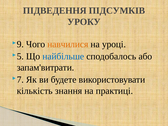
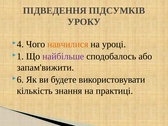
9: 9 -> 4 (20, 44)
5: 5 -> 1 (20, 56)
найбільше colour: blue -> purple (63, 56)
запам'витрати: запам'витрати -> запам'вижити (45, 68)
7: 7 -> 6 (20, 80)
